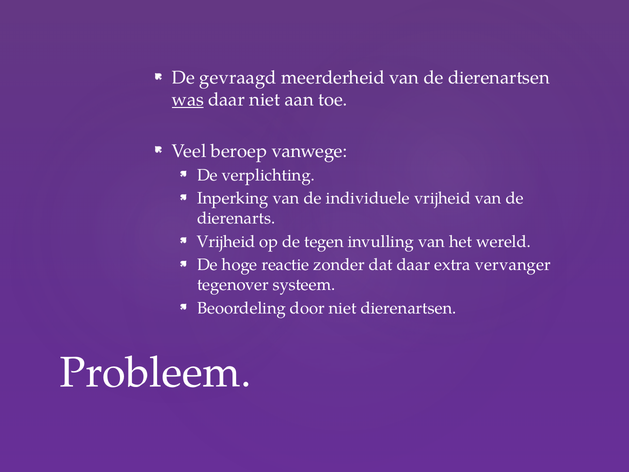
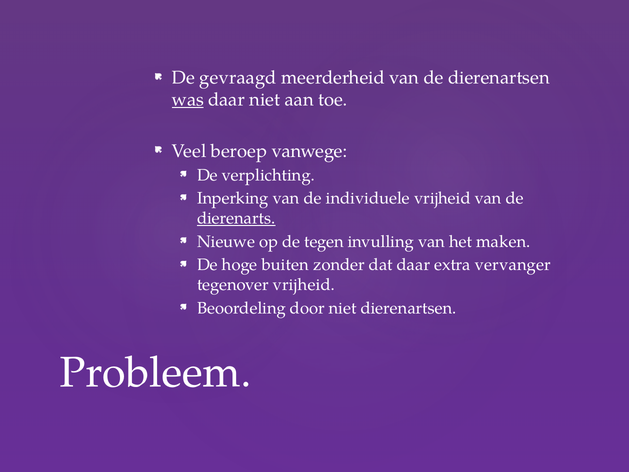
dierenarts underline: none -> present (236, 218)
Vrijheid: Vrijheid -> Nieuwe (226, 242)
wereld: wereld -> maken (503, 242)
reactie: reactie -> buiten (285, 265)
tegenover systeem: systeem -> vrijheid (304, 285)
